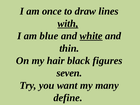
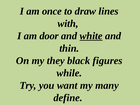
with underline: present -> none (68, 24)
blue: blue -> door (49, 36)
hair: hair -> they (56, 61)
seven: seven -> while (69, 73)
